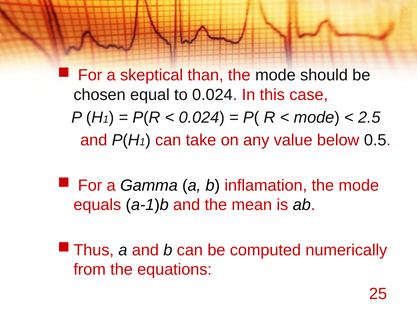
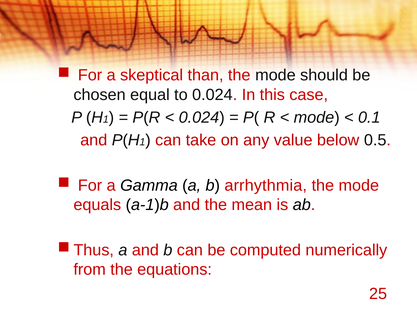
2.5: 2.5 -> 0.1 (369, 118)
inflamation: inflamation -> arrhythmia (266, 186)
